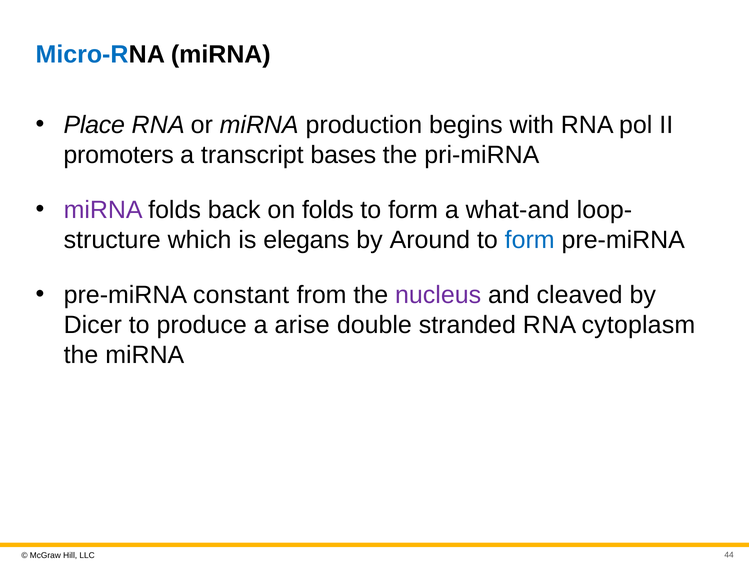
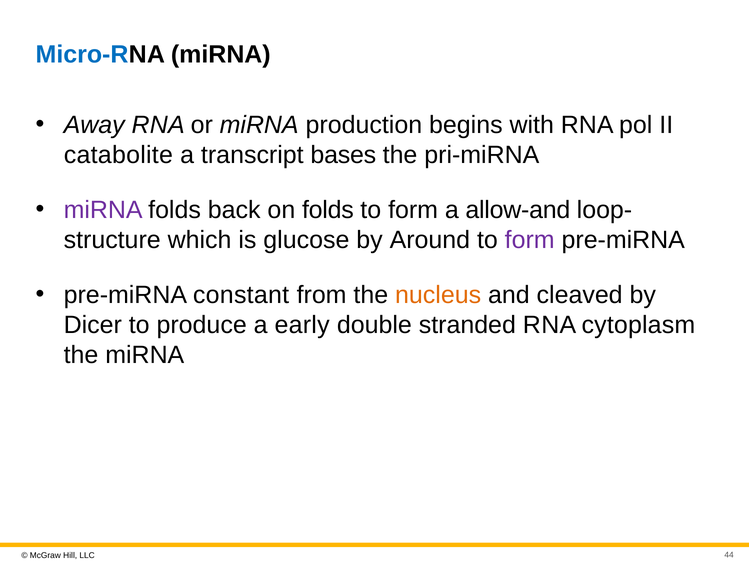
Place: Place -> Away (94, 125)
promoters: promoters -> catabolite (118, 155)
what-and: what-and -> allow-and (518, 210)
elegans: elegans -> glucose (306, 240)
form colour: blue -> purple (530, 240)
nucleus colour: purple -> orange (438, 295)
arise: arise -> early (302, 325)
